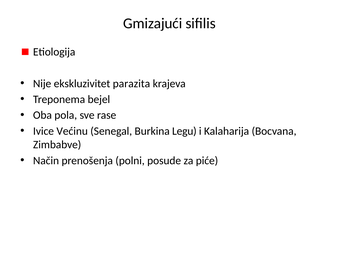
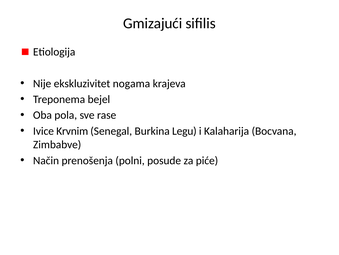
parazita: parazita -> nogama (131, 83)
Većinu: Većinu -> Krvnim (72, 131)
